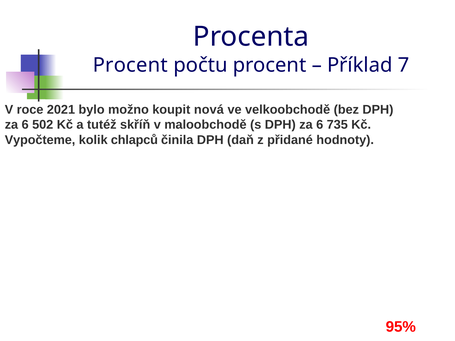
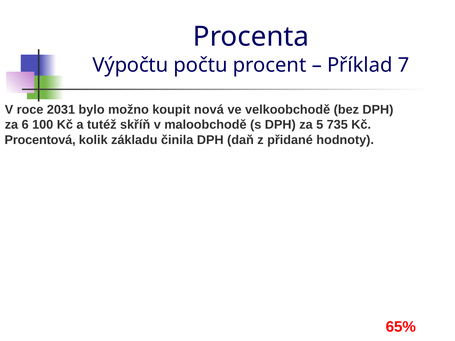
Procent: Procent -> Výpočtu (130, 65)
2021: 2021 -> 2031 (61, 110)
502: 502 -> 100 (43, 125)
s DPH za 6: 6 -> 5 (320, 125)
Vypočteme: Vypočteme -> Procentová (40, 140)
chlapců: chlapců -> základu (134, 140)
95%: 95% -> 65% (401, 327)
